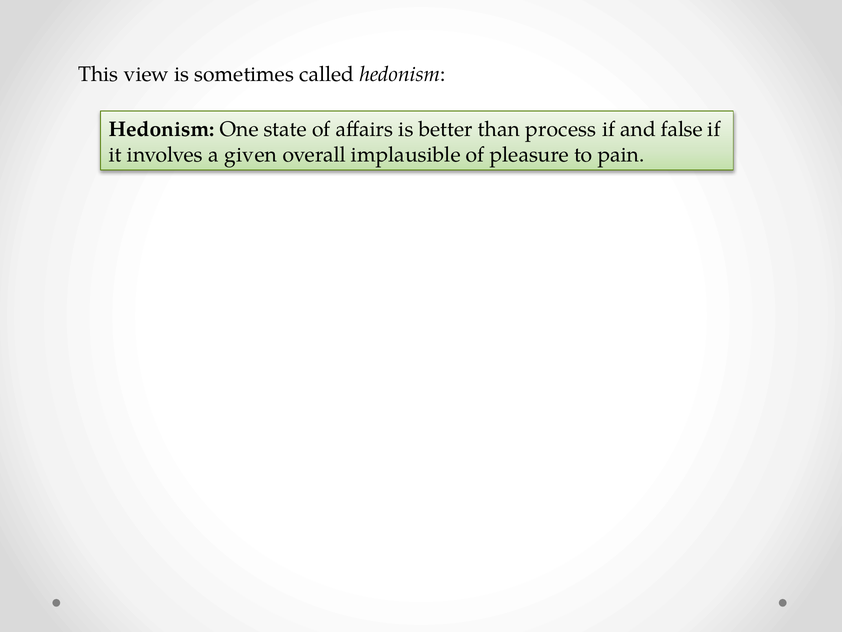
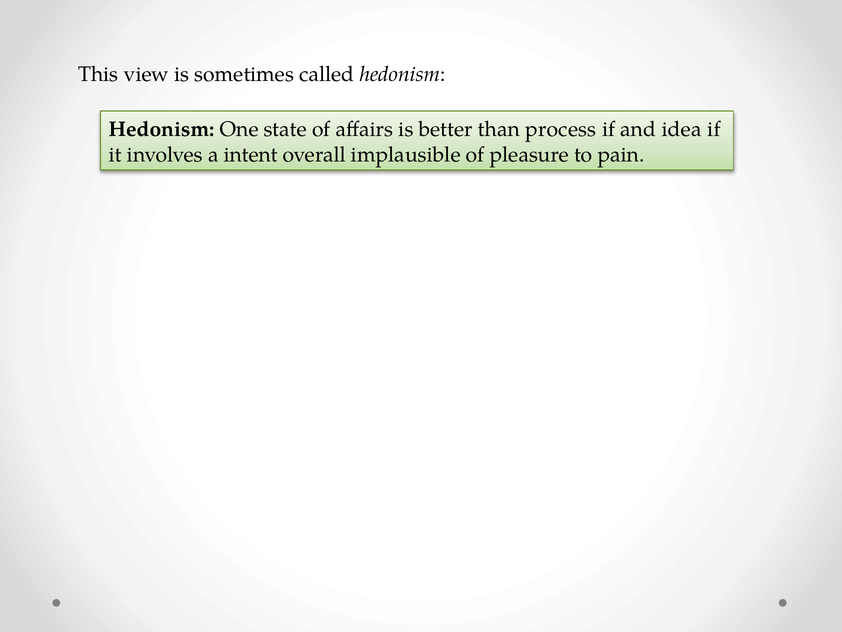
false: false -> idea (682, 129)
given: given -> intent (251, 155)
